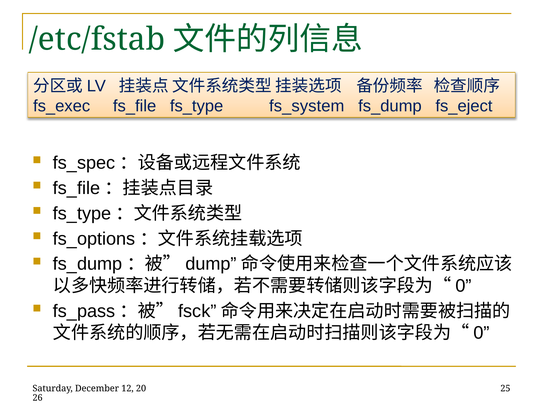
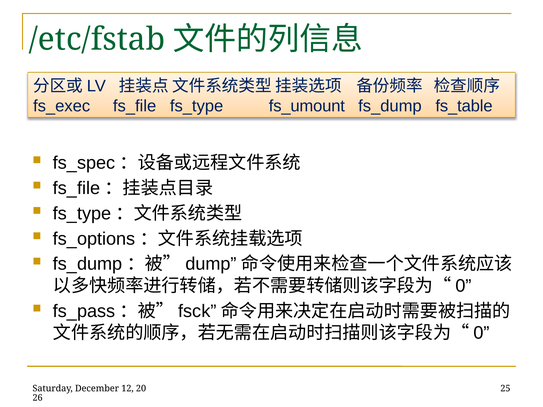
fs_system: fs_system -> fs_umount (307, 106)
fs_eject: fs_eject -> fs_table (464, 106)
